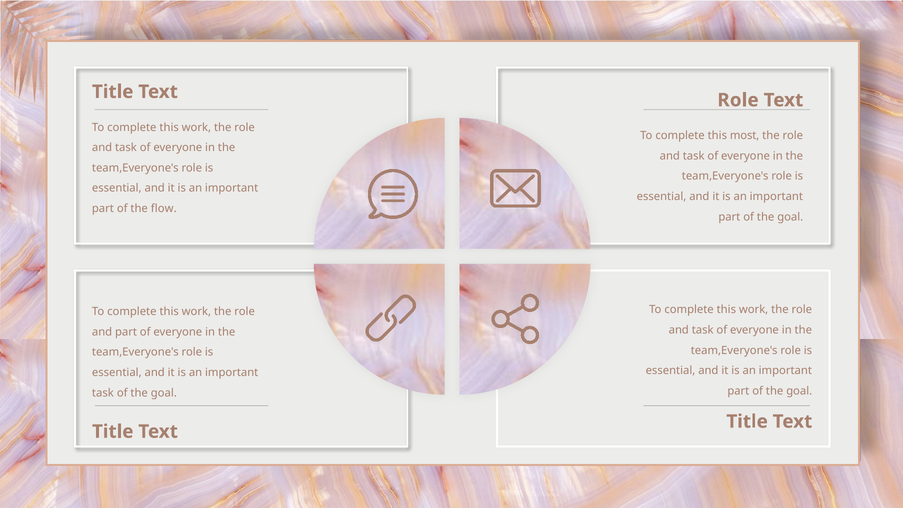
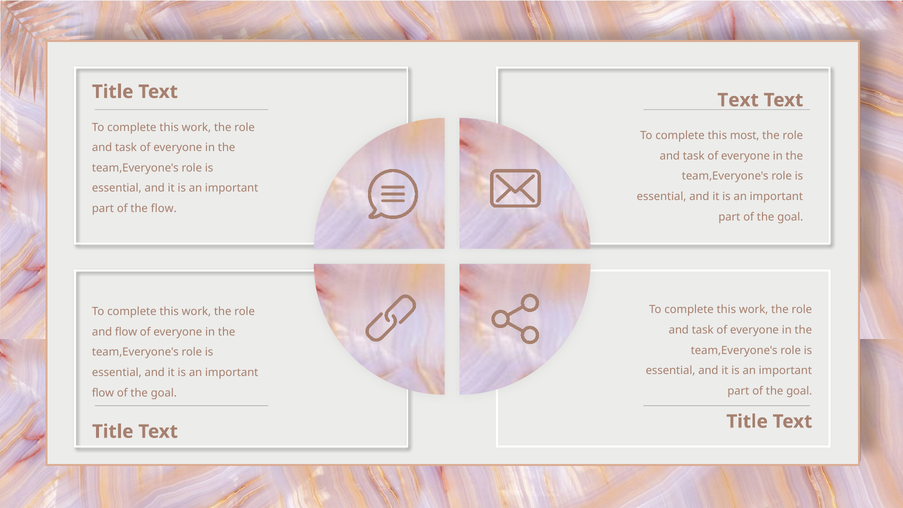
Role: Role -> Text (738, 100)
and part: part -> flow (126, 332)
task: task -> flow (103, 393)
